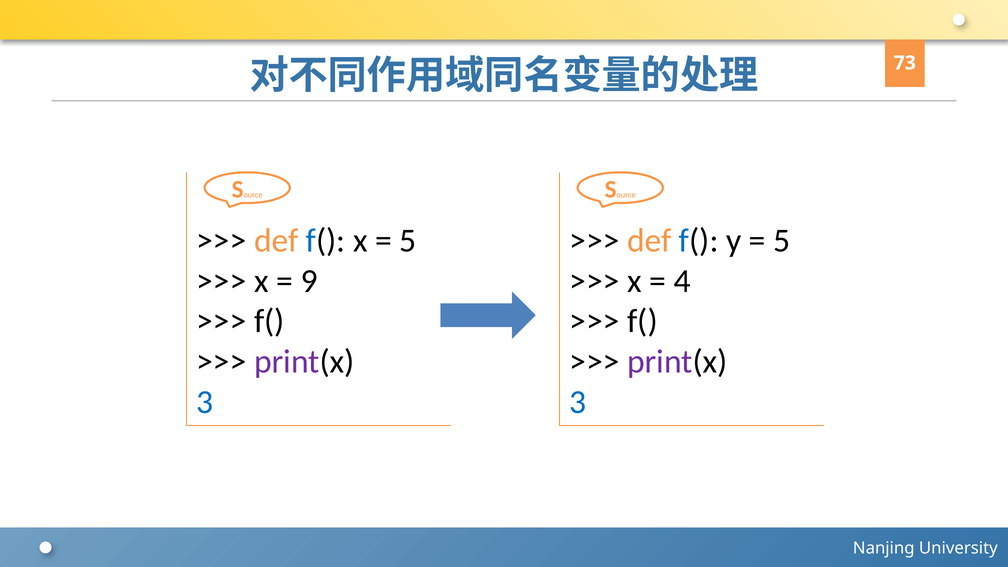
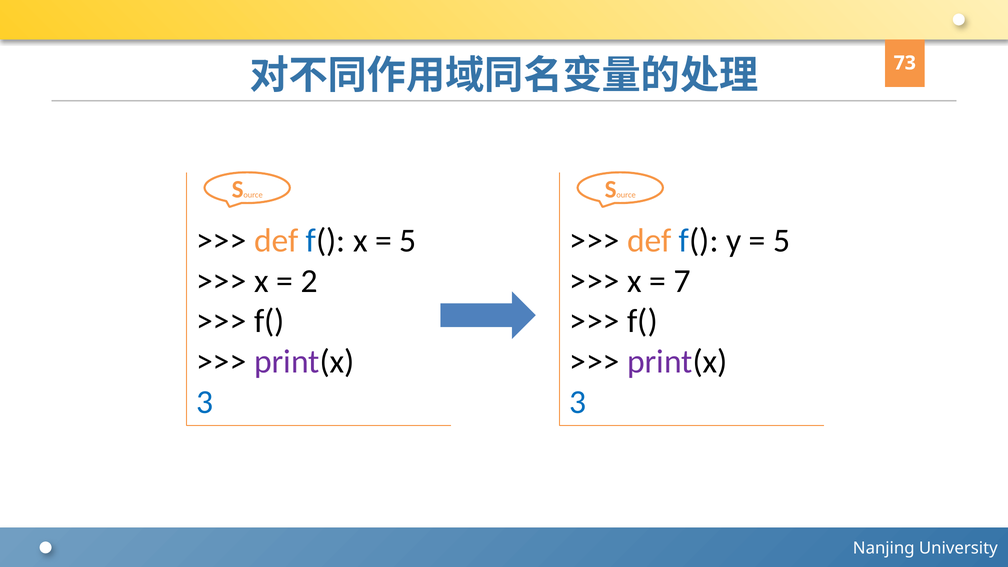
9: 9 -> 2 (309, 281)
4: 4 -> 7 (682, 281)
